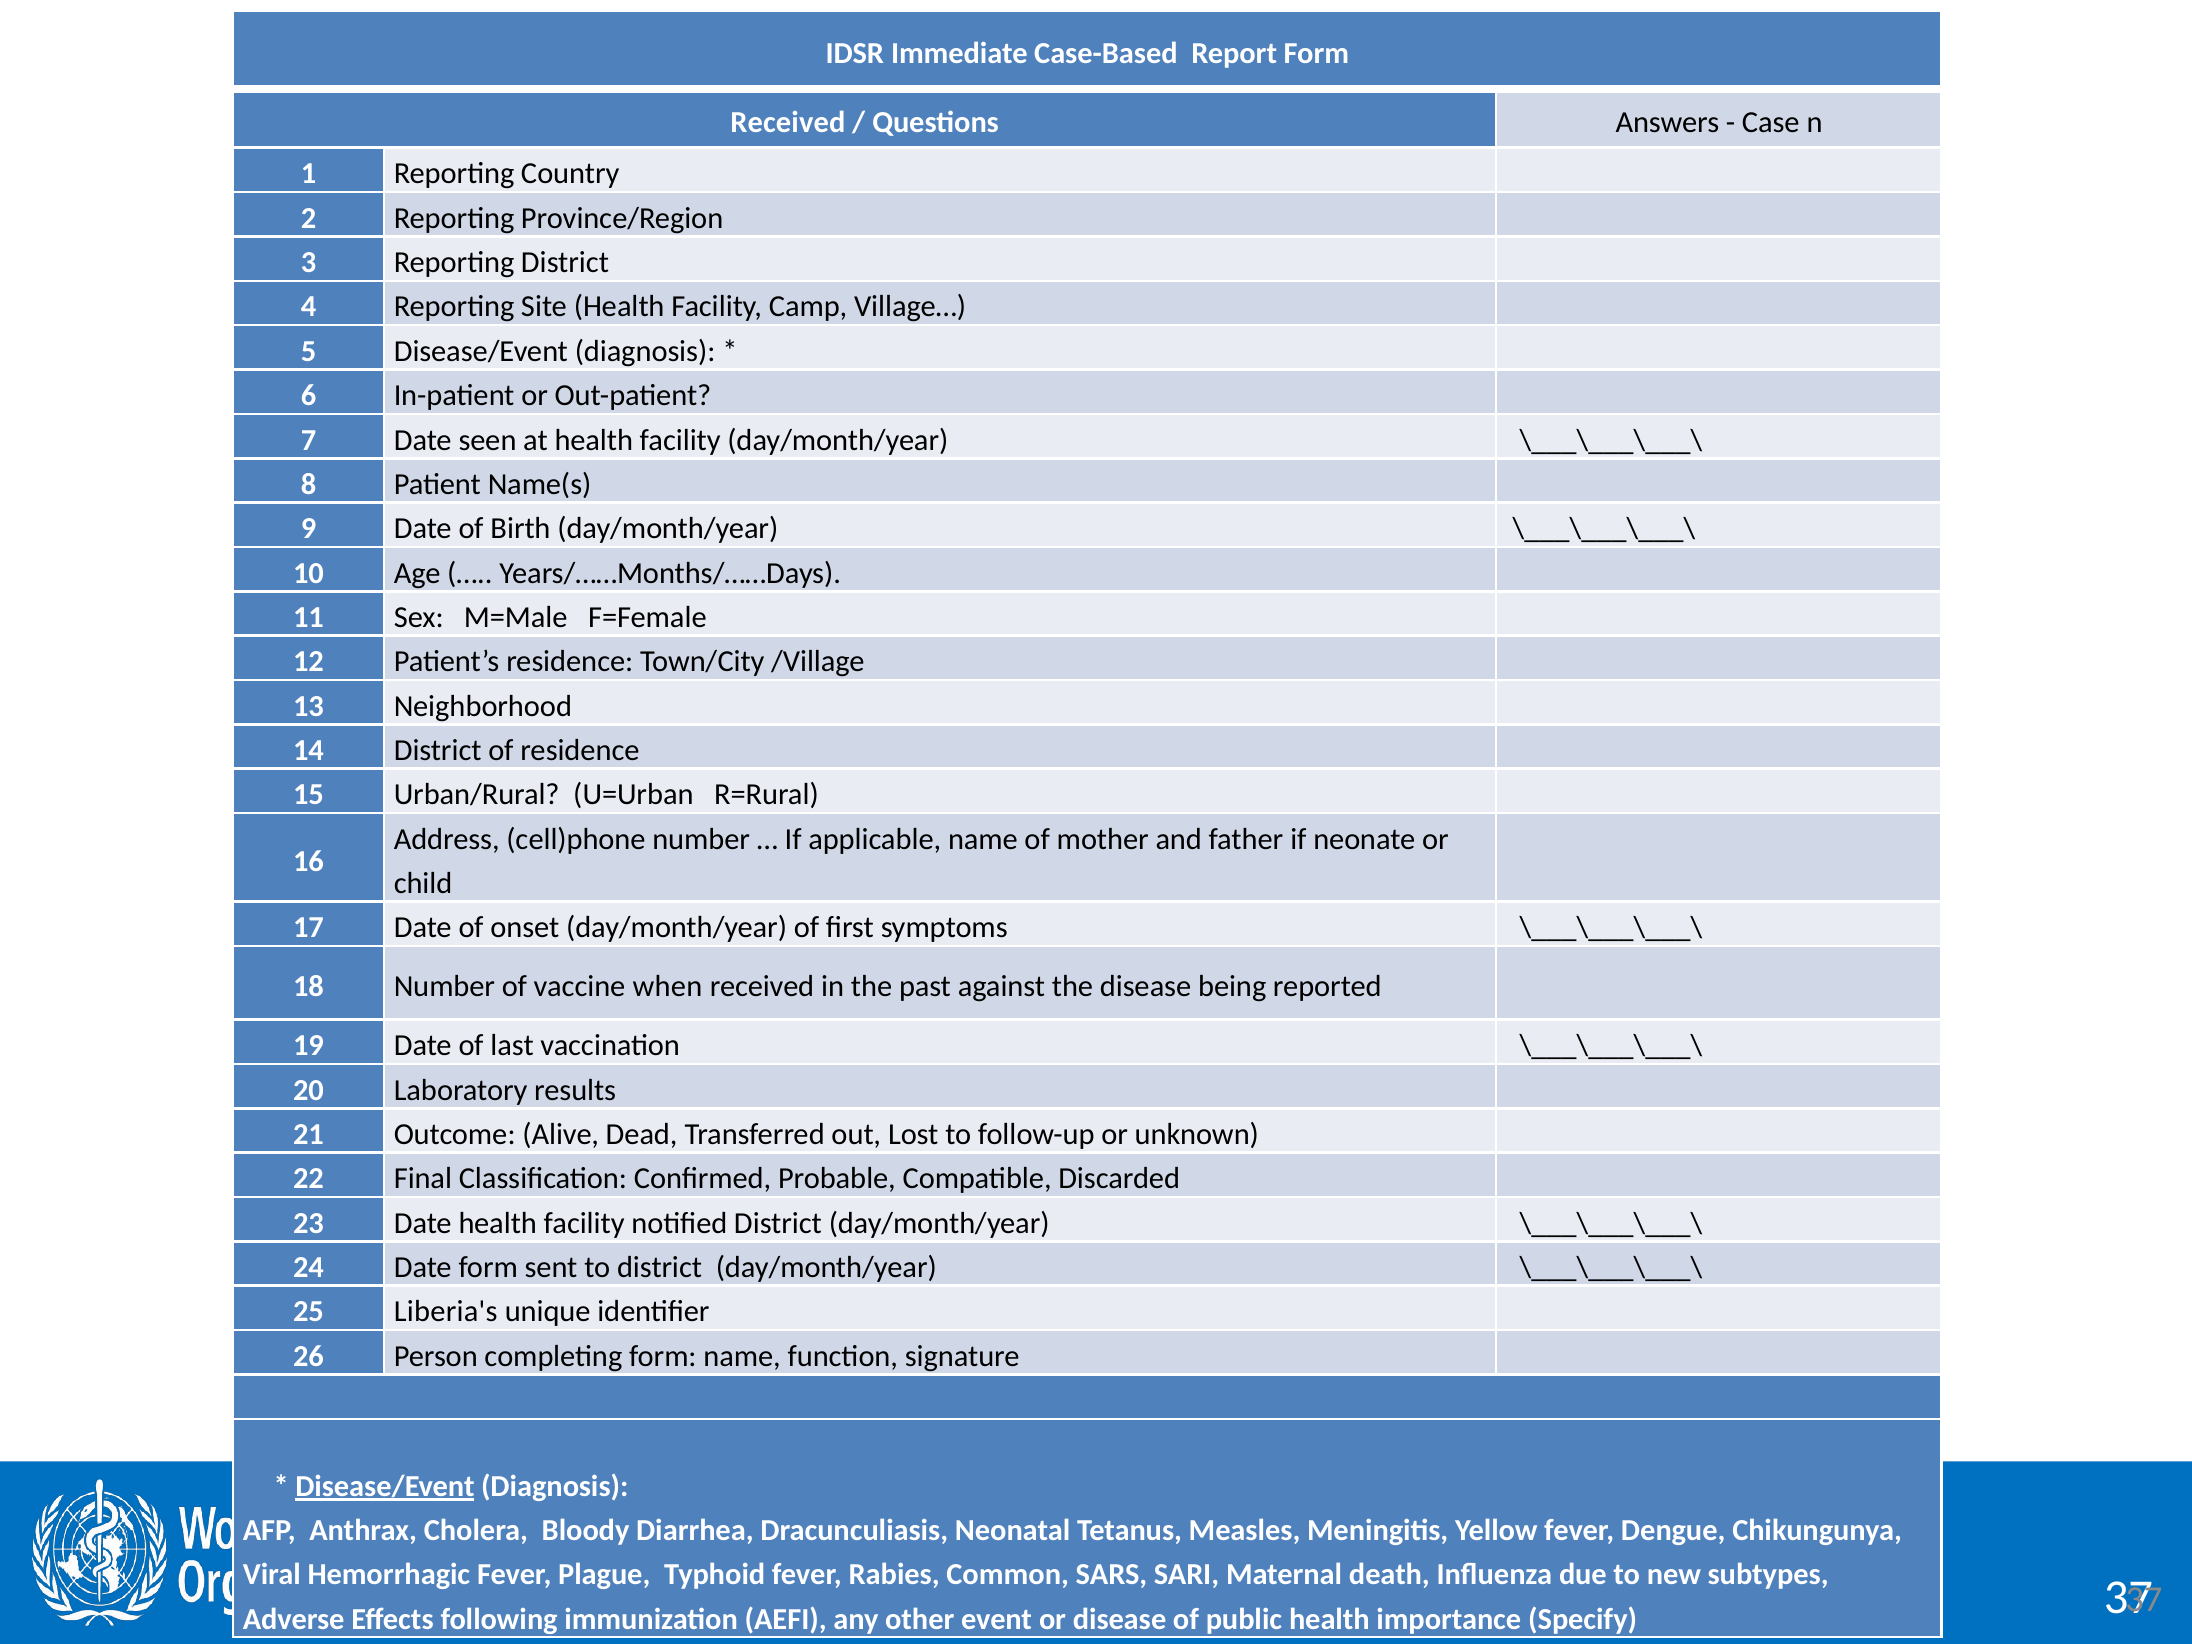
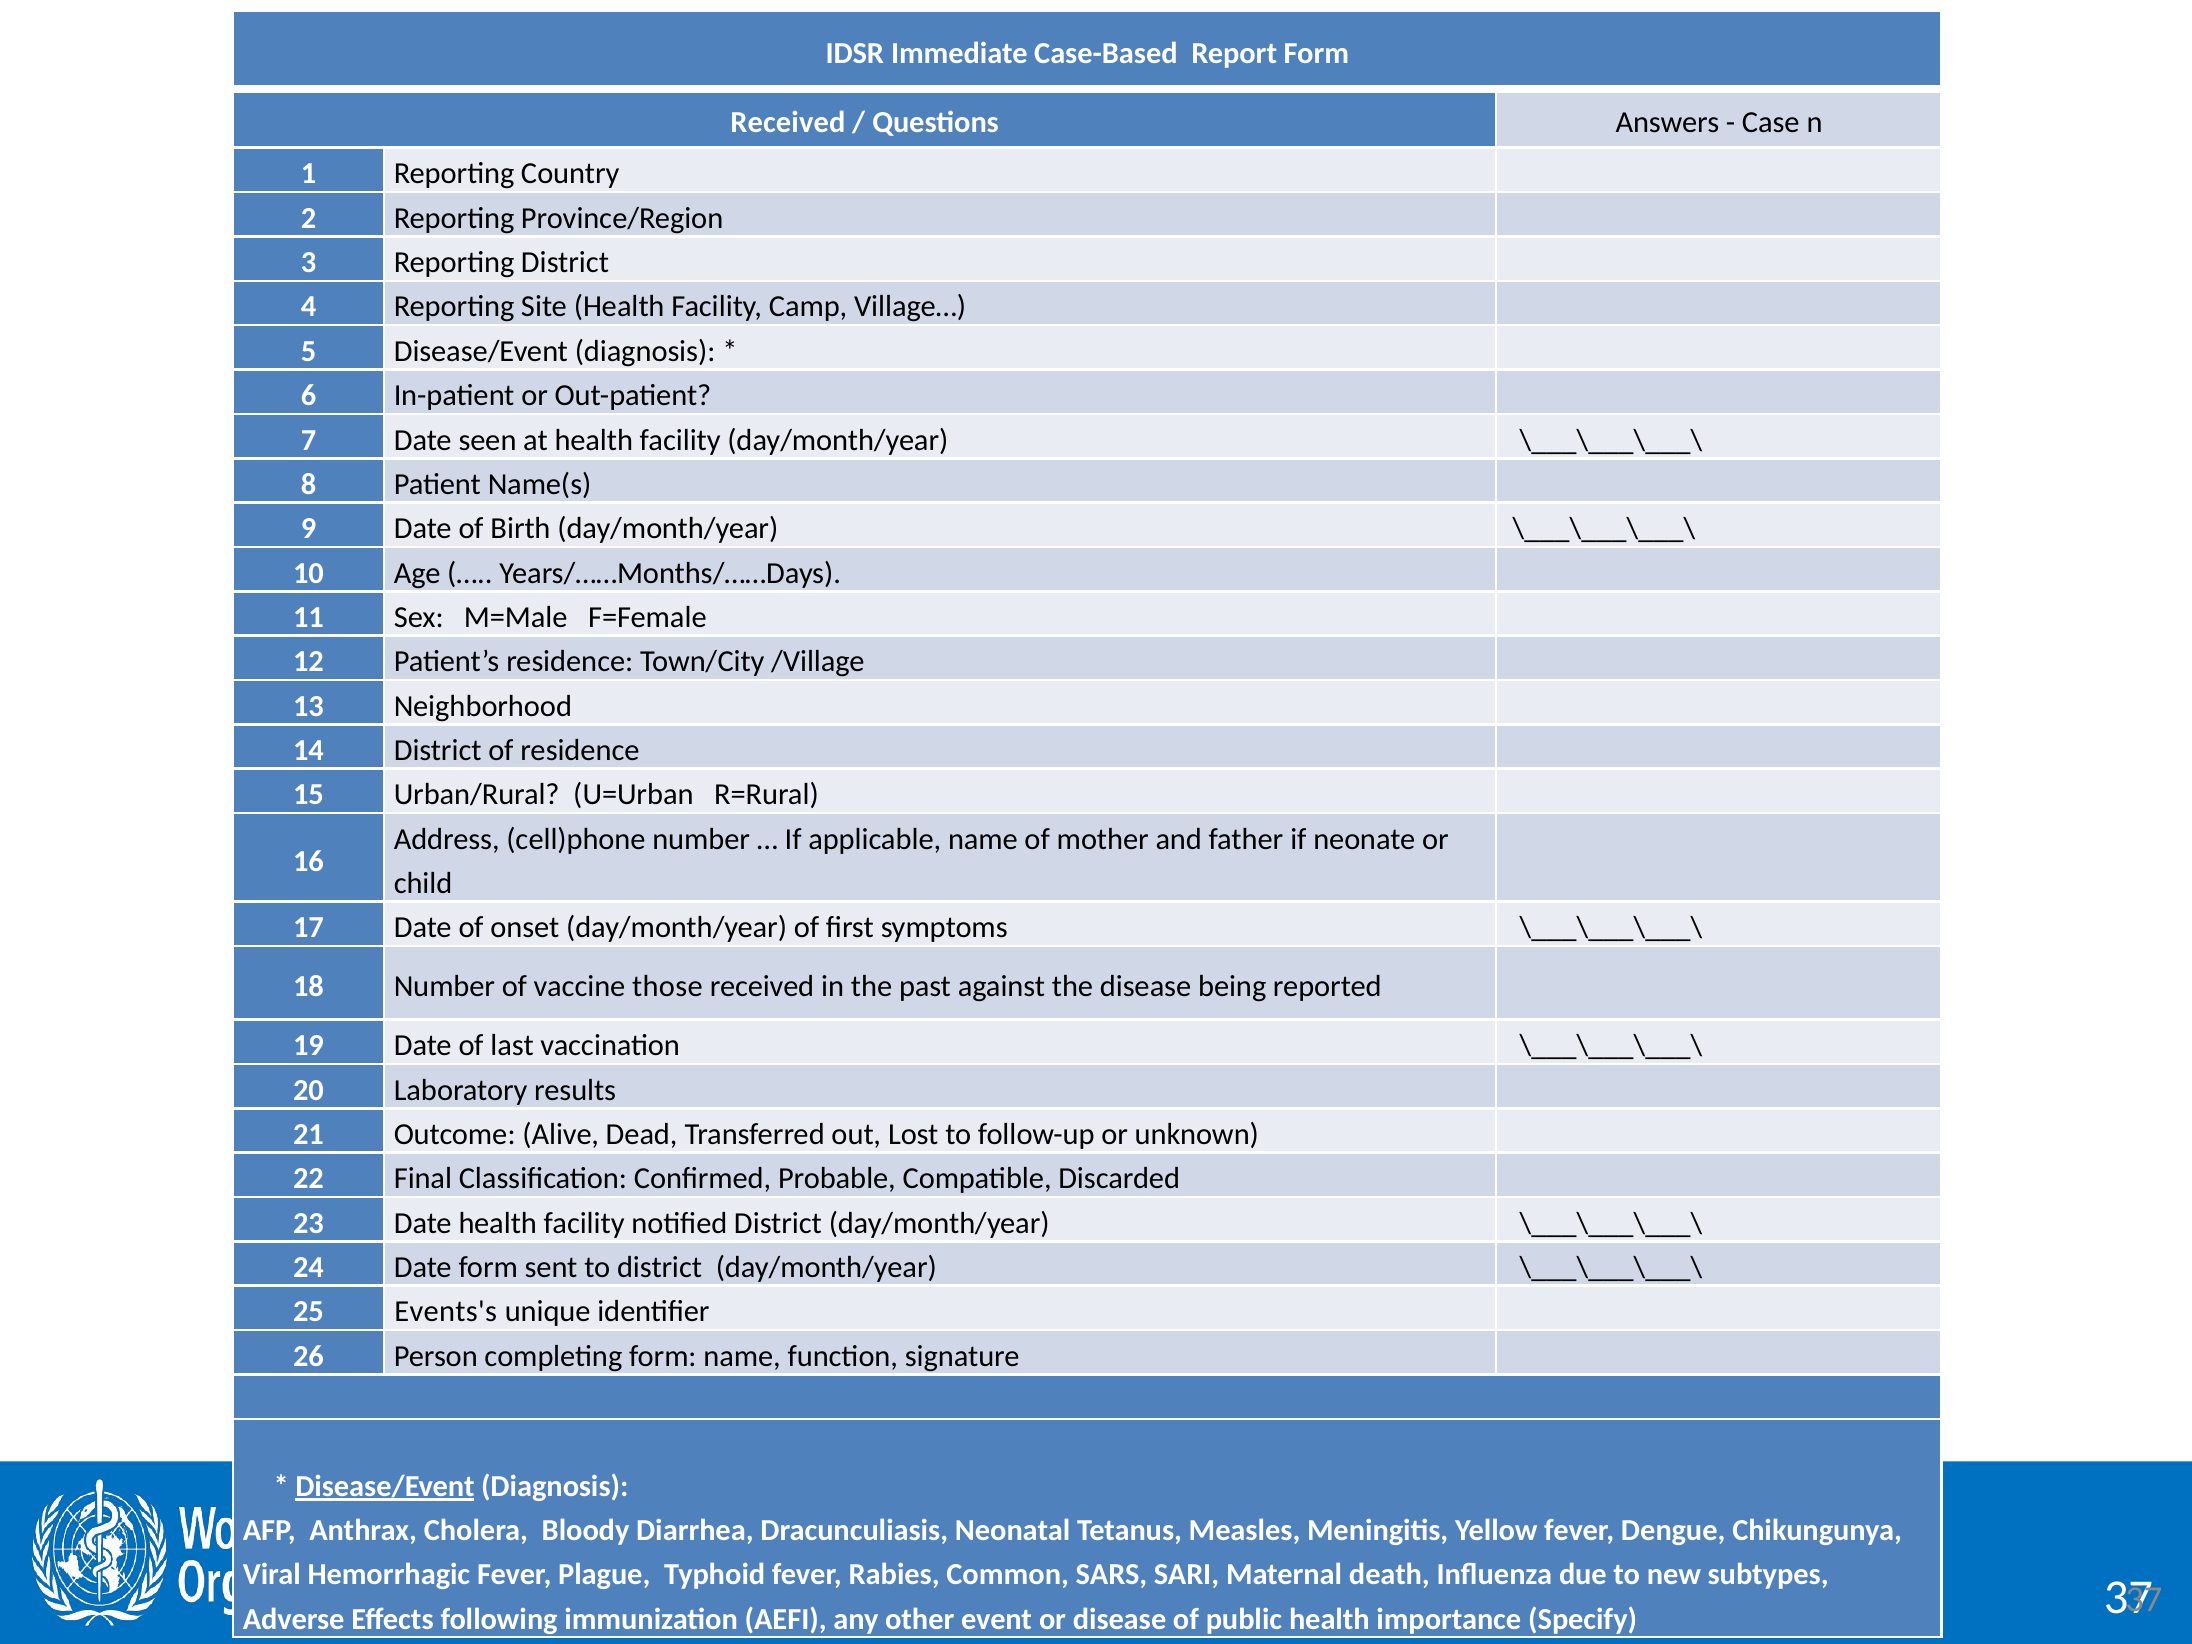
when: when -> those (667, 987)
Liberia's: Liberia's -> Events's (446, 1312)
